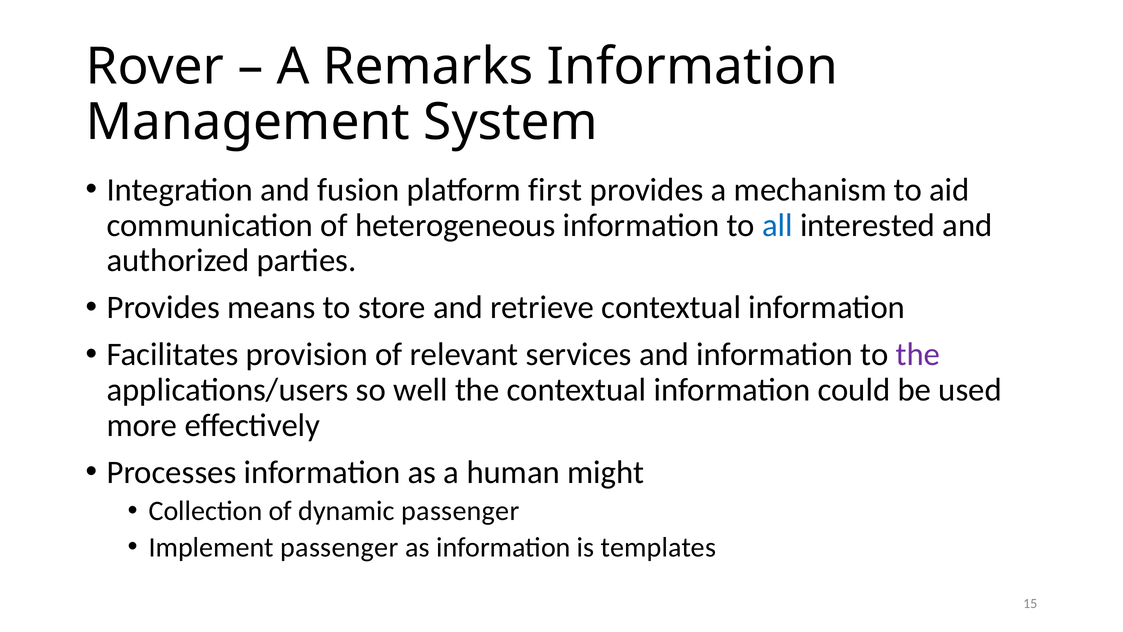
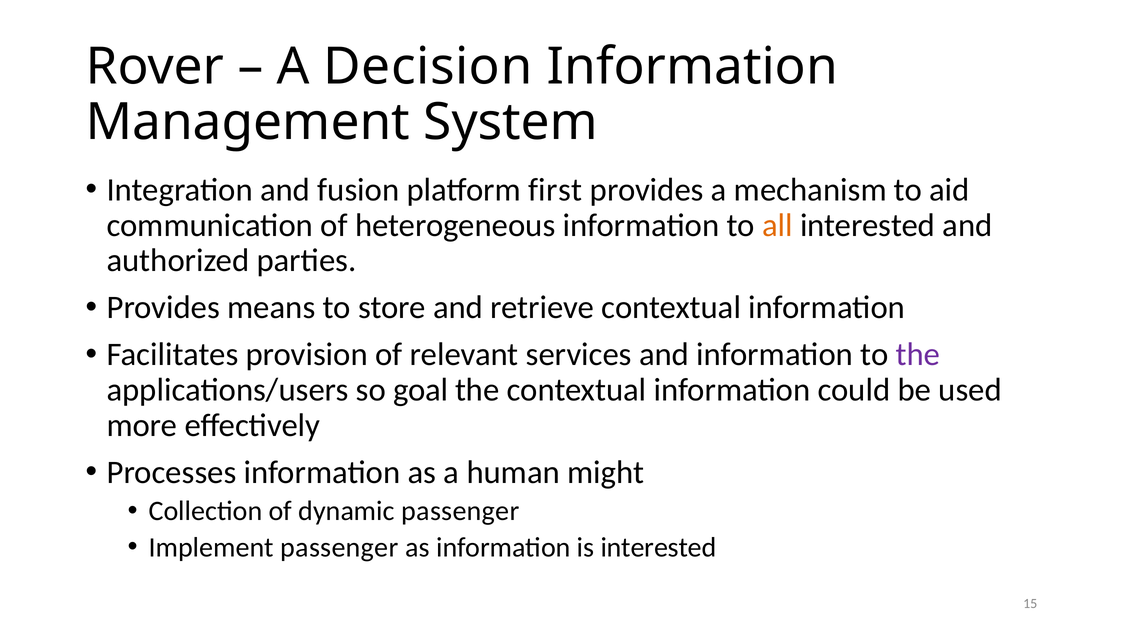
Remarks: Remarks -> Decision (428, 67)
all colour: blue -> orange (777, 225)
well: well -> goal (421, 390)
is templates: templates -> interested (658, 547)
